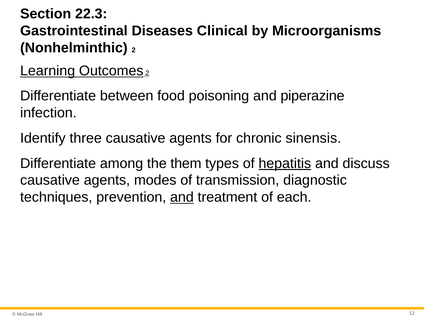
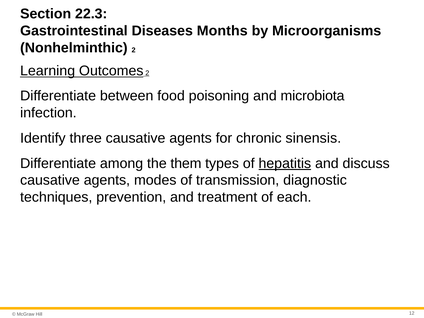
Clinical: Clinical -> Months (222, 31)
piperazine: piperazine -> microbiota (312, 96)
and underline: present -> none (182, 197)
